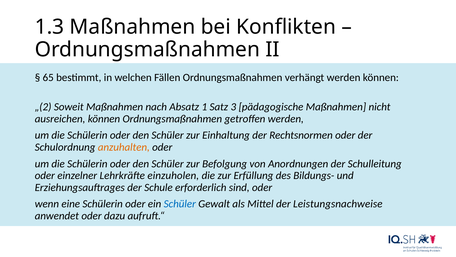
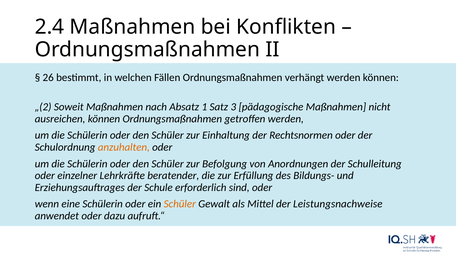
1.3: 1.3 -> 2.4 (50, 27)
65: 65 -> 26 (48, 77)
einzuholen: einzuholen -> beratender (173, 175)
Schüler colour: blue -> orange (180, 204)
